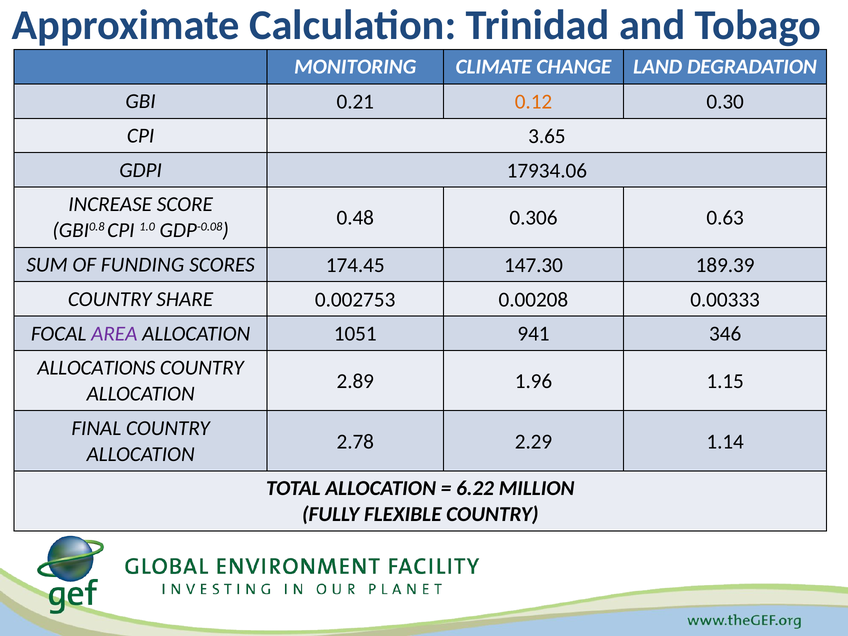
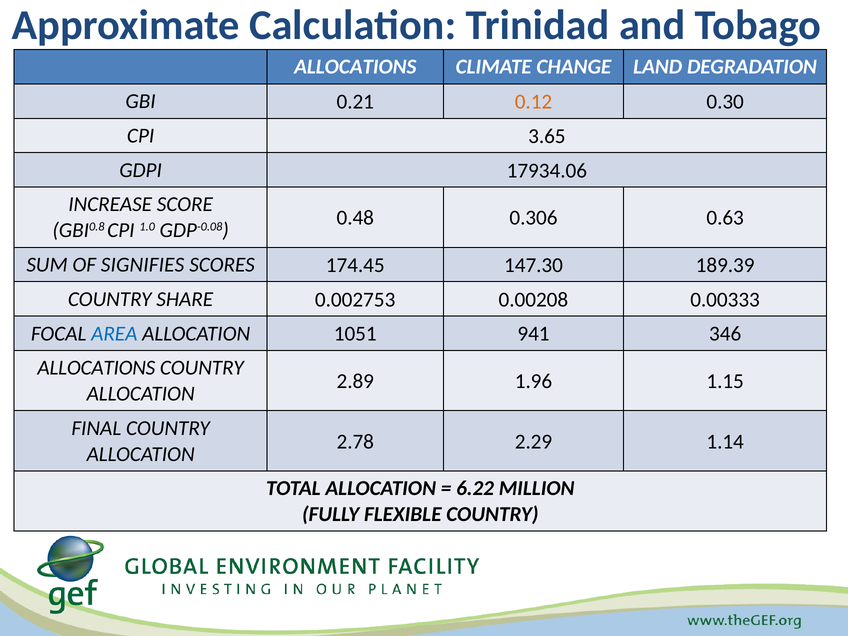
MONITORING: MONITORING -> ALLOCATIONS (355, 67)
FUNDING: FUNDING -> SIGNIFIES (143, 265)
AREA colour: purple -> blue (114, 334)
